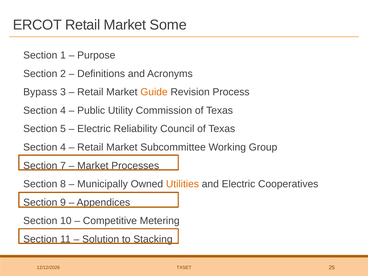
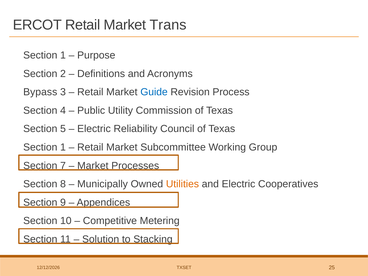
Some: Some -> Trans (168, 25)
Guide colour: orange -> blue (154, 92)
4: 4 -> 1 (63, 147)
